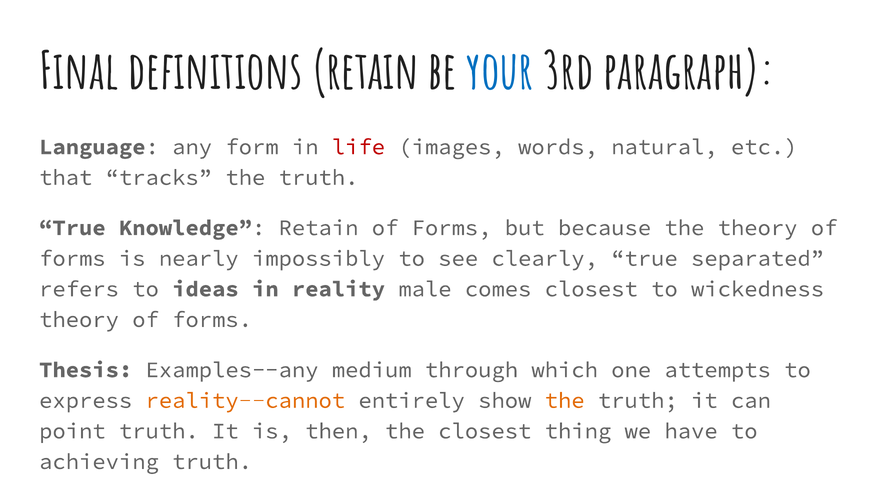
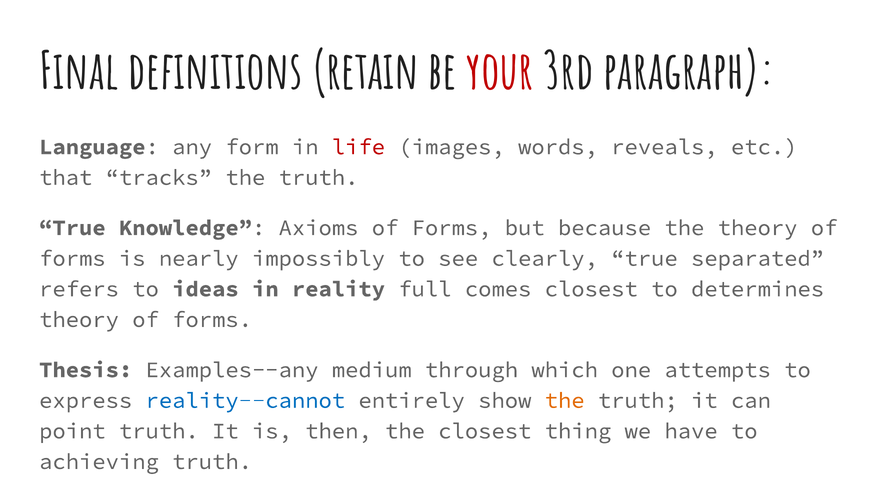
your colour: blue -> red (500, 72)
natural: natural -> reveals (664, 147)
Knowledge Retain: Retain -> Axioms (319, 228)
male: male -> full (425, 289)
wickedness: wickedness -> determines (758, 289)
reality--cannot colour: orange -> blue (245, 400)
